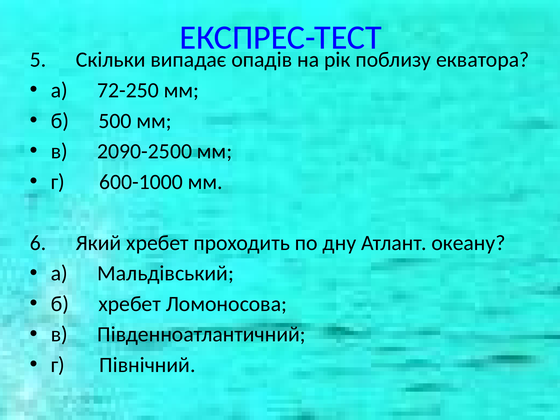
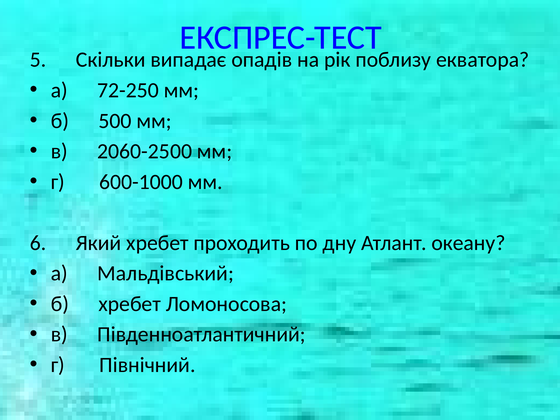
2090-2500: 2090-2500 -> 2060-2500 (145, 151)
